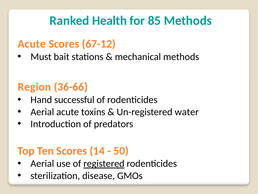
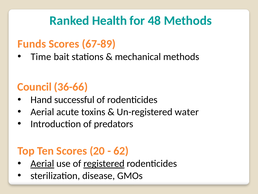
85: 85 -> 48 (154, 21)
Acute: Acute -> Funds (32, 44)
67-12: 67-12 -> 67-89 (99, 44)
Must: Must -> Time (41, 57)
Region: Region -> Council (34, 87)
14: 14 -> 20 (97, 150)
50: 50 -> 62 (121, 150)
Aerial underline: none -> present (42, 163)
